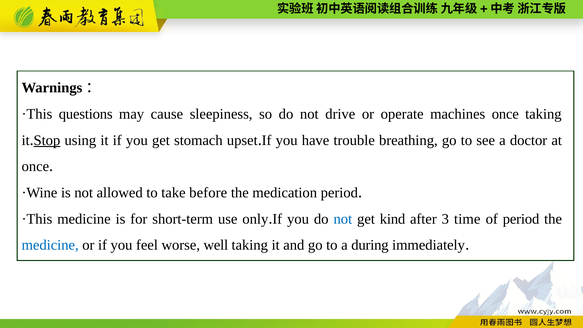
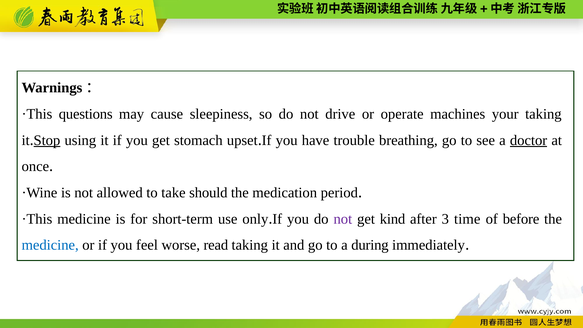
machines once: once -> your (505, 114)
doctor underline: none -> present (529, 140)
before: before -> should (208, 193)
not colour: blue -> purple (343, 219)
of period: period -> before (521, 219)
well: well -> read (216, 245)
